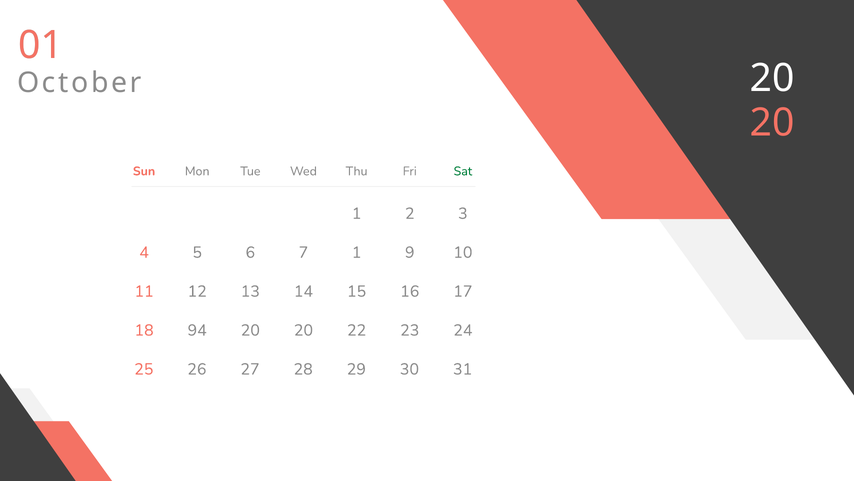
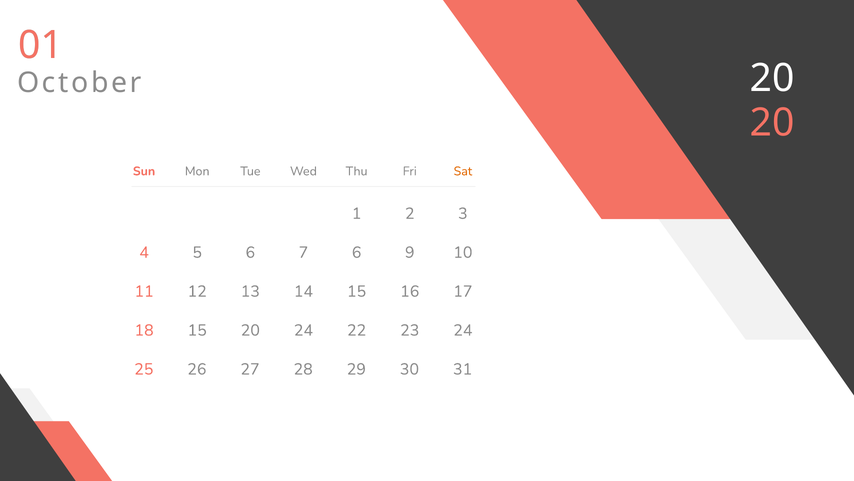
Sat colour: green -> orange (463, 171)
7 1: 1 -> 6 (357, 252)
18 94: 94 -> 15 (197, 330)
20: 20 -> 24 (303, 330)
